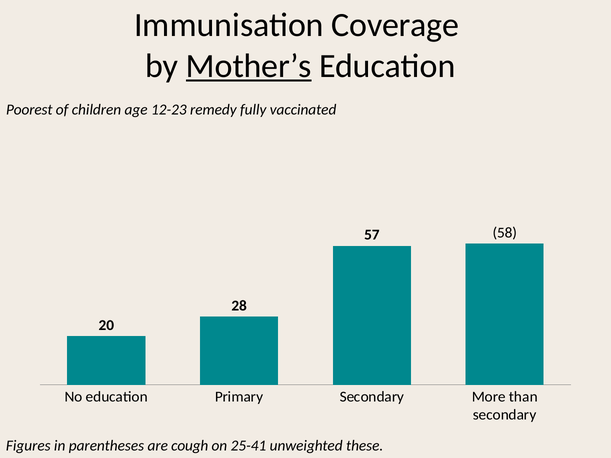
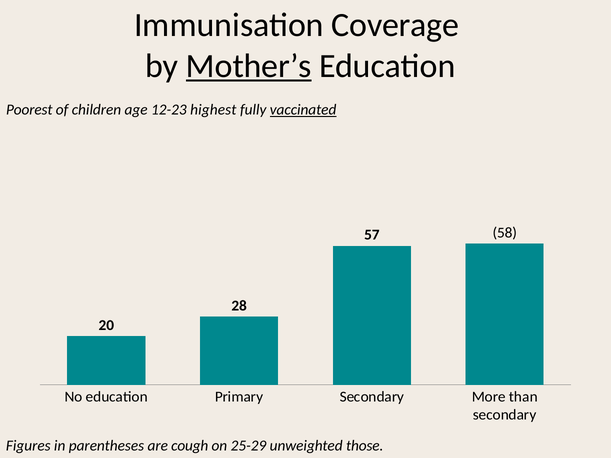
remedy: remedy -> highest (213, 110)
vaccinated underline: none -> present (303, 110)
25-41: 25-41 -> 25-29 (249, 446)
these: these -> those (365, 446)
